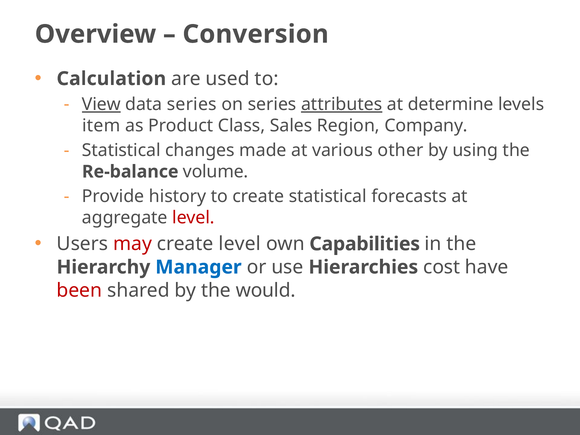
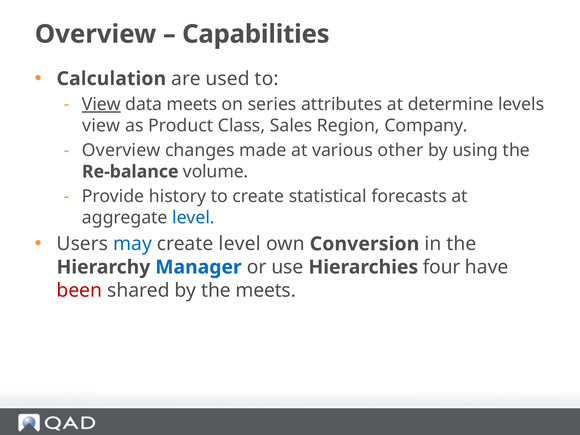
Conversion: Conversion -> Capabilities (256, 34)
data series: series -> meets (192, 104)
attributes underline: present -> none (342, 104)
item: item -> view (101, 126)
Statistical: Statistical -> Overview (121, 150)
level colour: red -> blue (193, 218)
may colour: red -> blue (132, 244)
Capabilities: Capabilities -> Conversion (365, 244)
cost: cost -> four (442, 267)
the would: would -> meets (266, 290)
